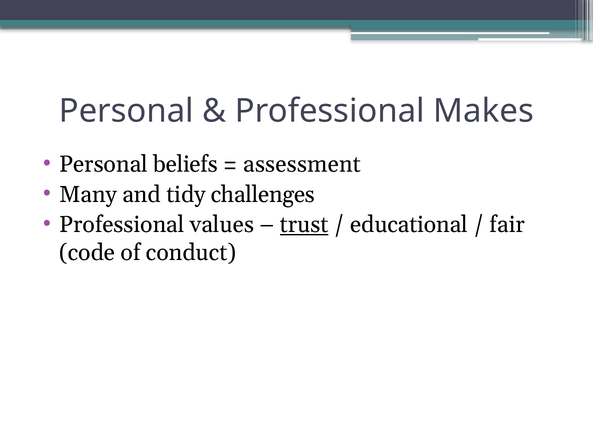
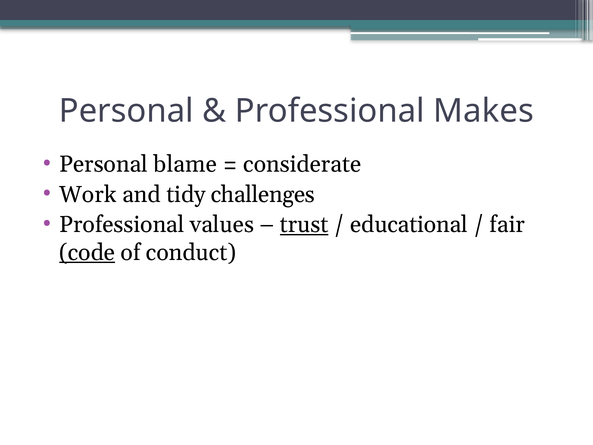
beliefs: beliefs -> blame (185, 164)
assessment: assessment -> considerate (302, 164)
Many: Many -> Work (88, 194)
code underline: none -> present (87, 252)
